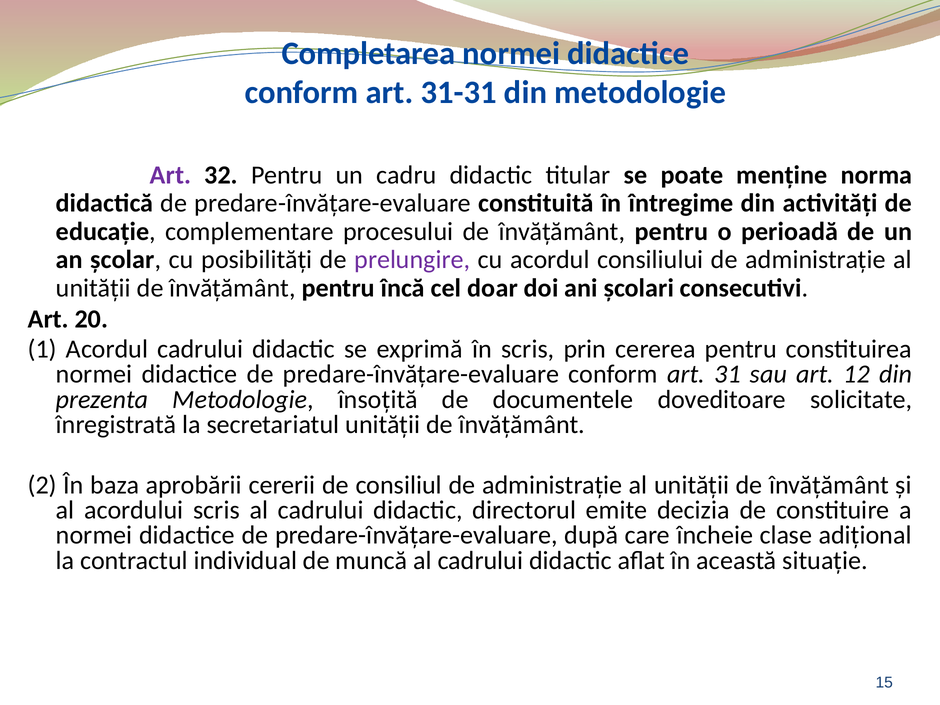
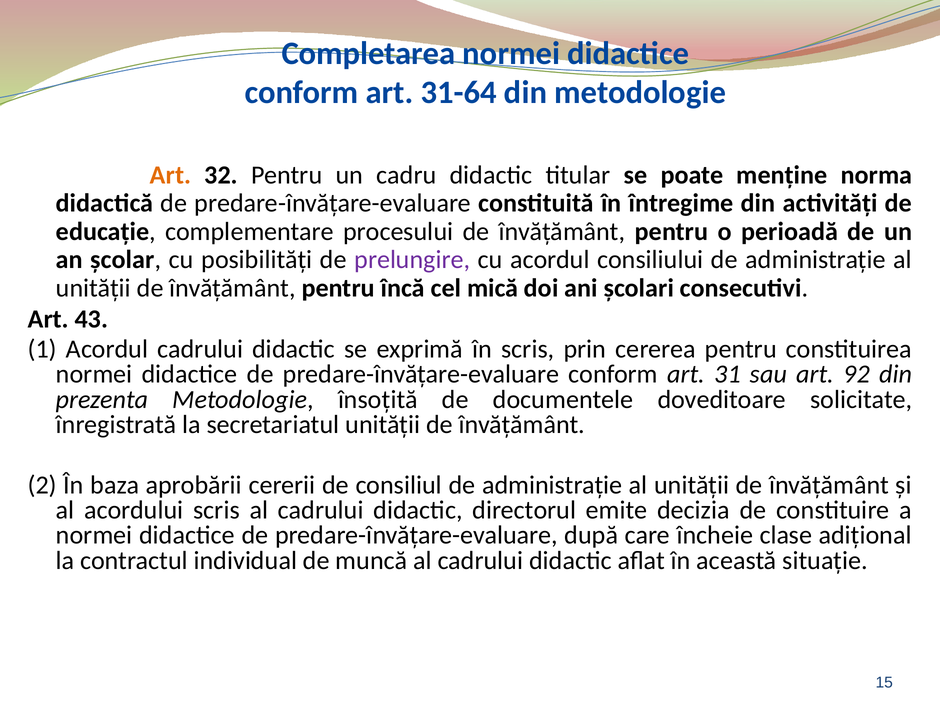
31-31: 31-31 -> 31-64 (459, 92)
Art colour: purple -> orange (170, 175)
doar: doar -> mică (493, 288)
20: 20 -> 43 (91, 319)
12: 12 -> 92 (857, 374)
